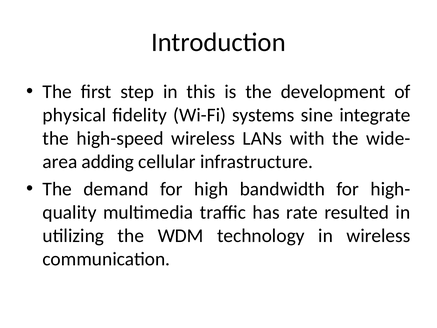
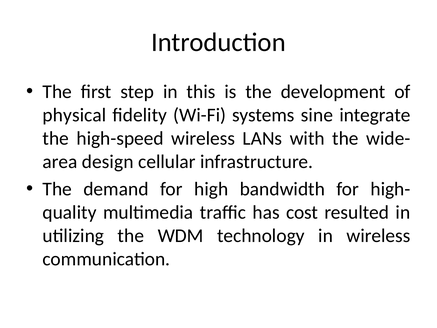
adding: adding -> design (108, 162)
rate: rate -> cost (302, 212)
